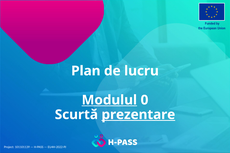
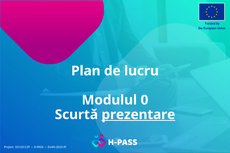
Modulul underline: present -> none (109, 100)
